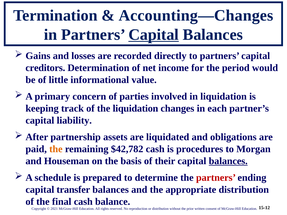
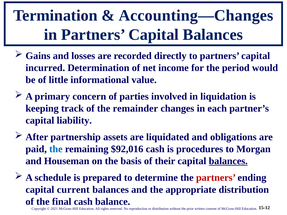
Capital underline: present -> none (154, 35)
creditors: creditors -> incurred (45, 68)
the liquidation: liquidation -> remainder (135, 109)
the colour: orange -> blue (56, 149)
$42,782: $42,782 -> $92,016 (127, 149)
transfer: transfer -> current (73, 190)
